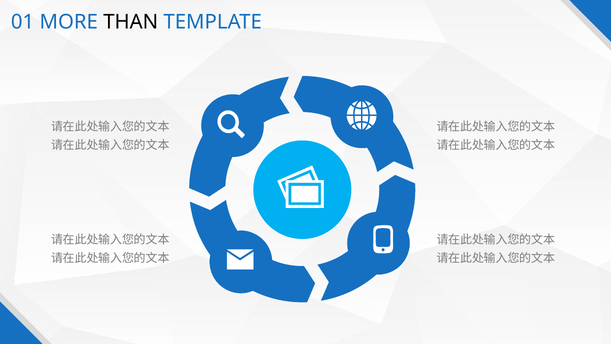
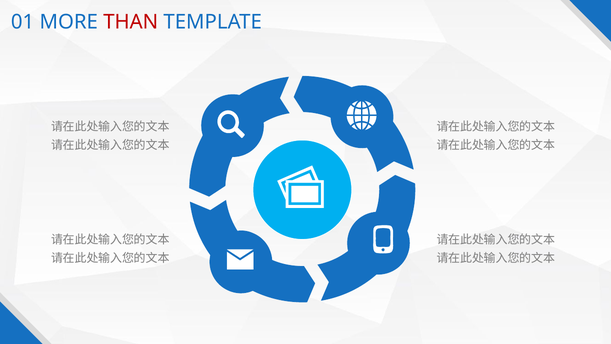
THAN colour: black -> red (131, 22)
